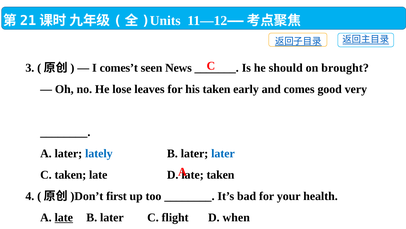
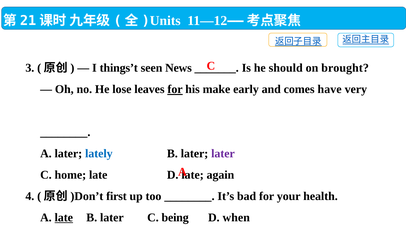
comes’t: comes’t -> things’t (119, 68)
for underline: none -> present (175, 89)
his taken: taken -> make (216, 89)
good: good -> have (330, 89)
later colour: blue -> purple (223, 153)
C taken: taken -> home (70, 174)
taken: taken -> again (220, 174)
flight: flight -> being (175, 217)
